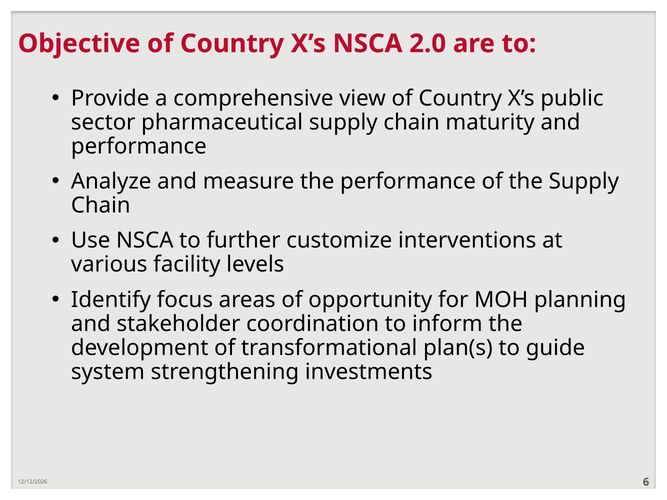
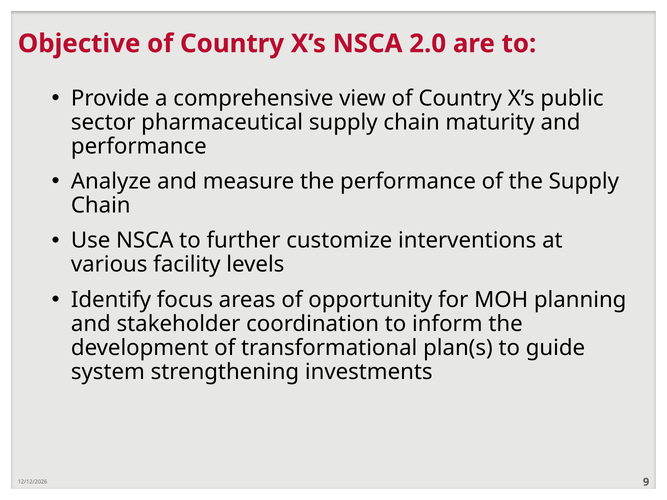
6: 6 -> 9 (646, 482)
